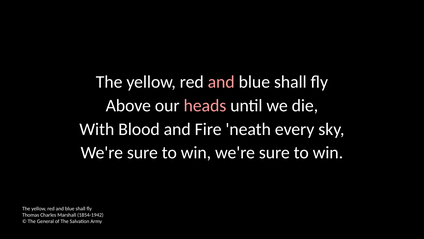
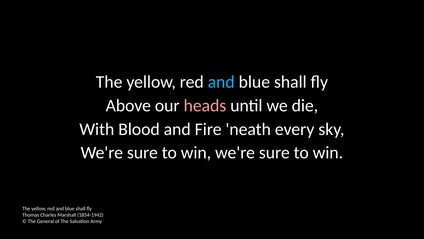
and colour: pink -> light blue (221, 82)
